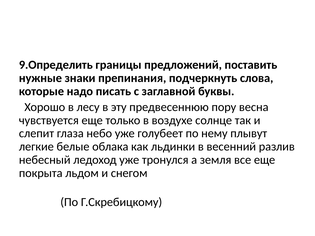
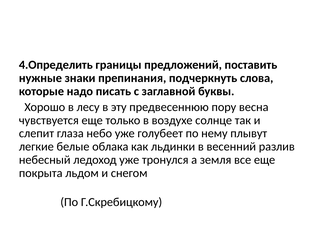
9.Определить: 9.Определить -> 4.Определить (56, 65)
